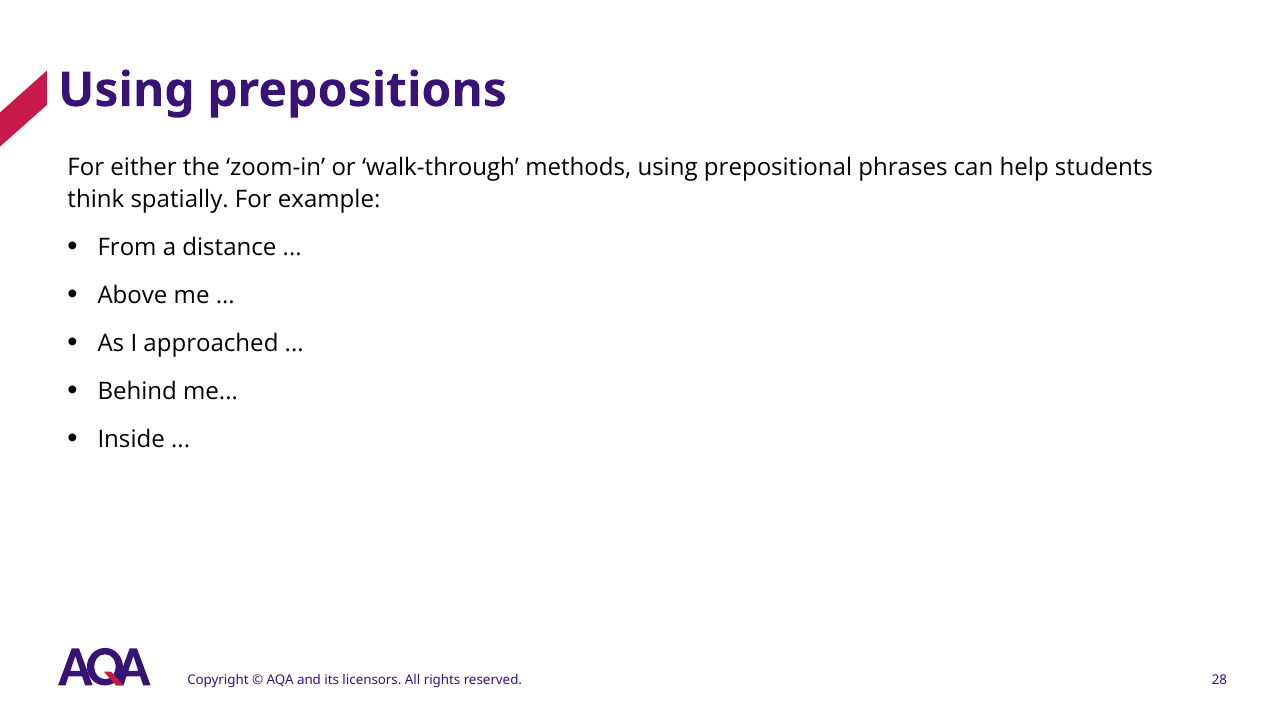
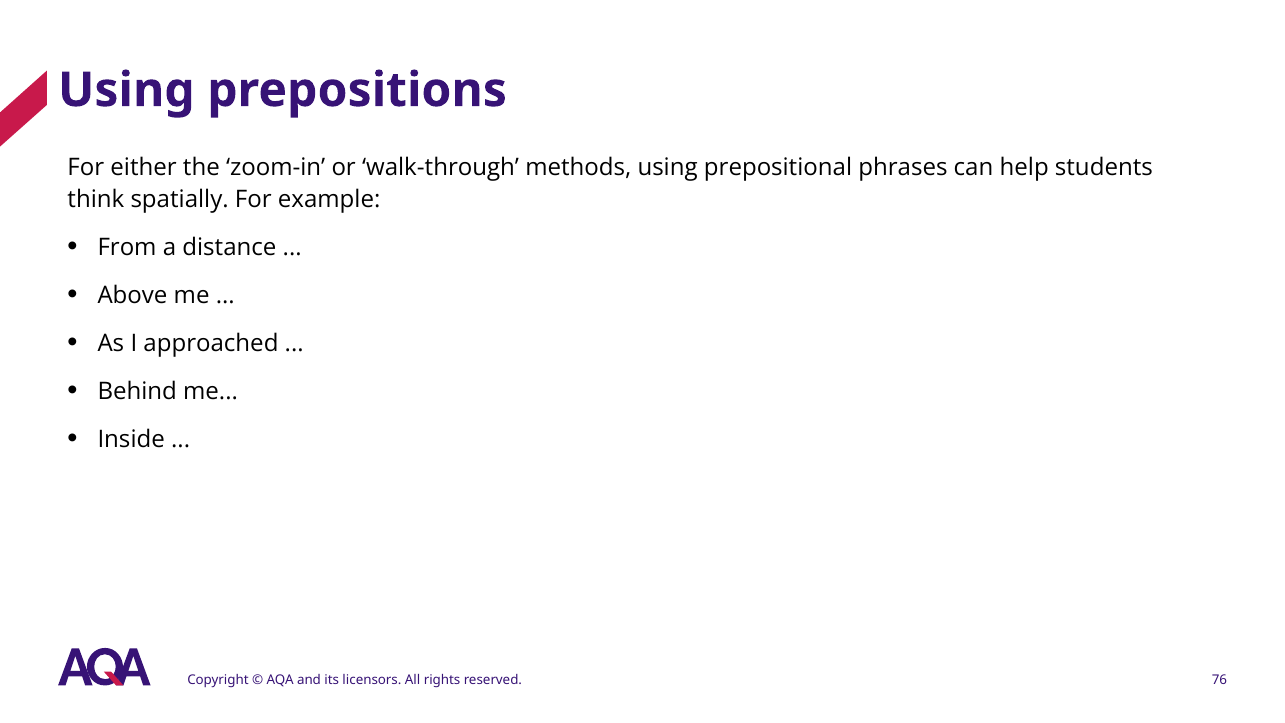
28: 28 -> 76 (1219, 680)
